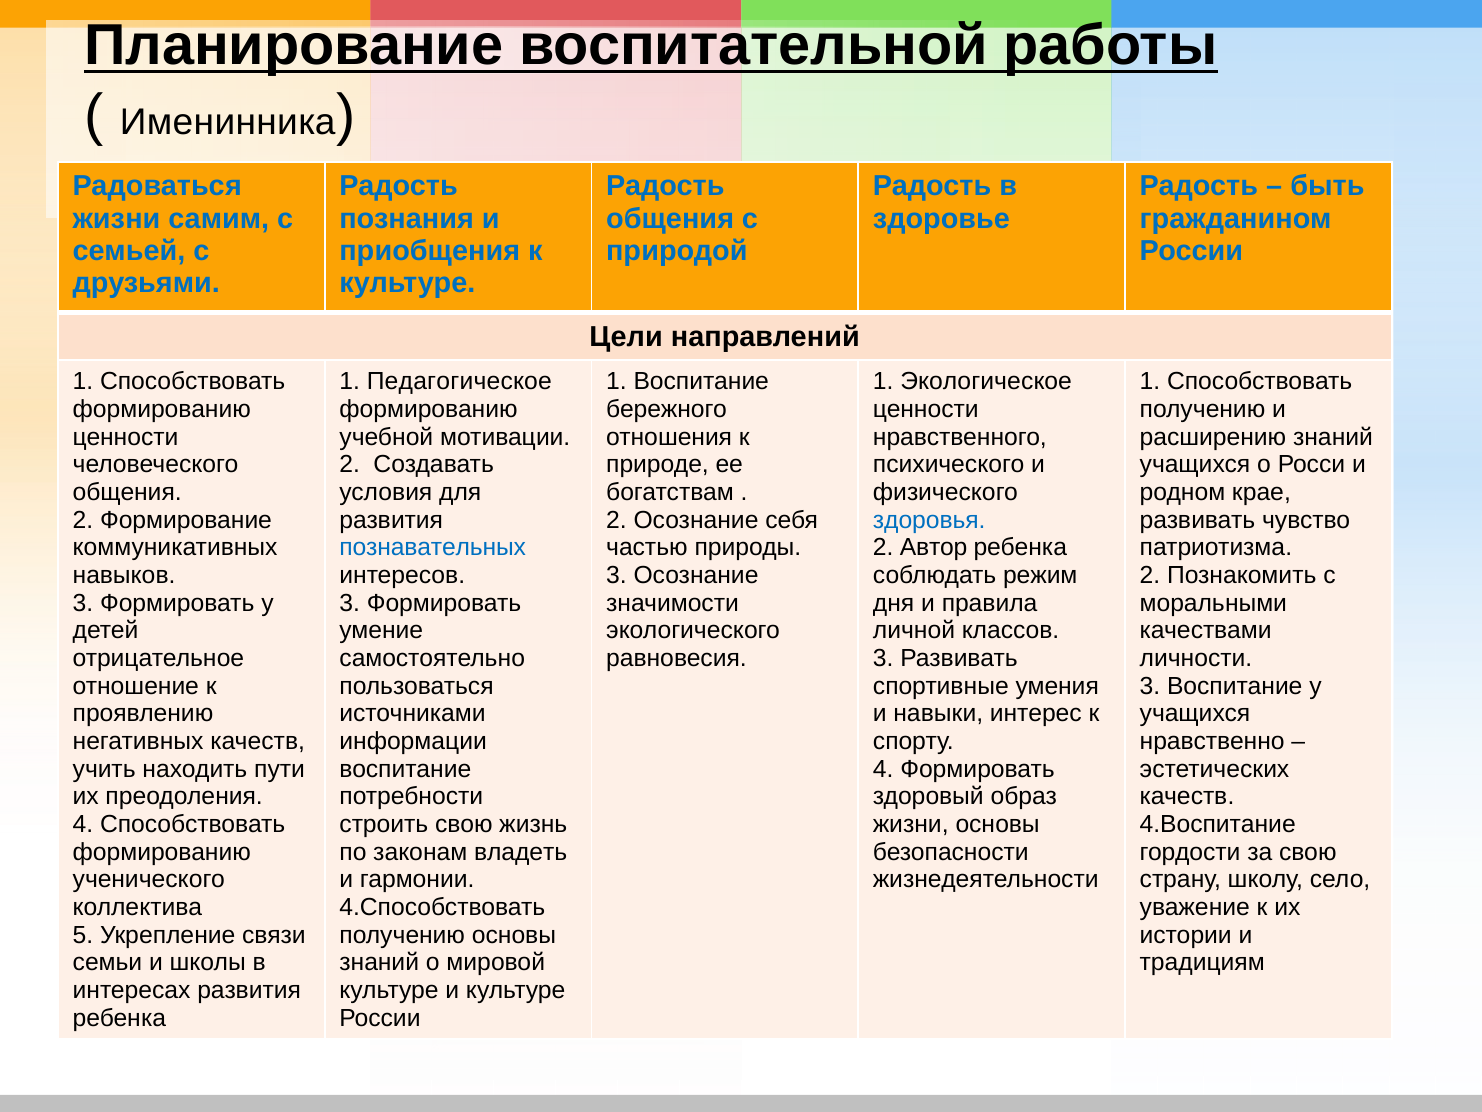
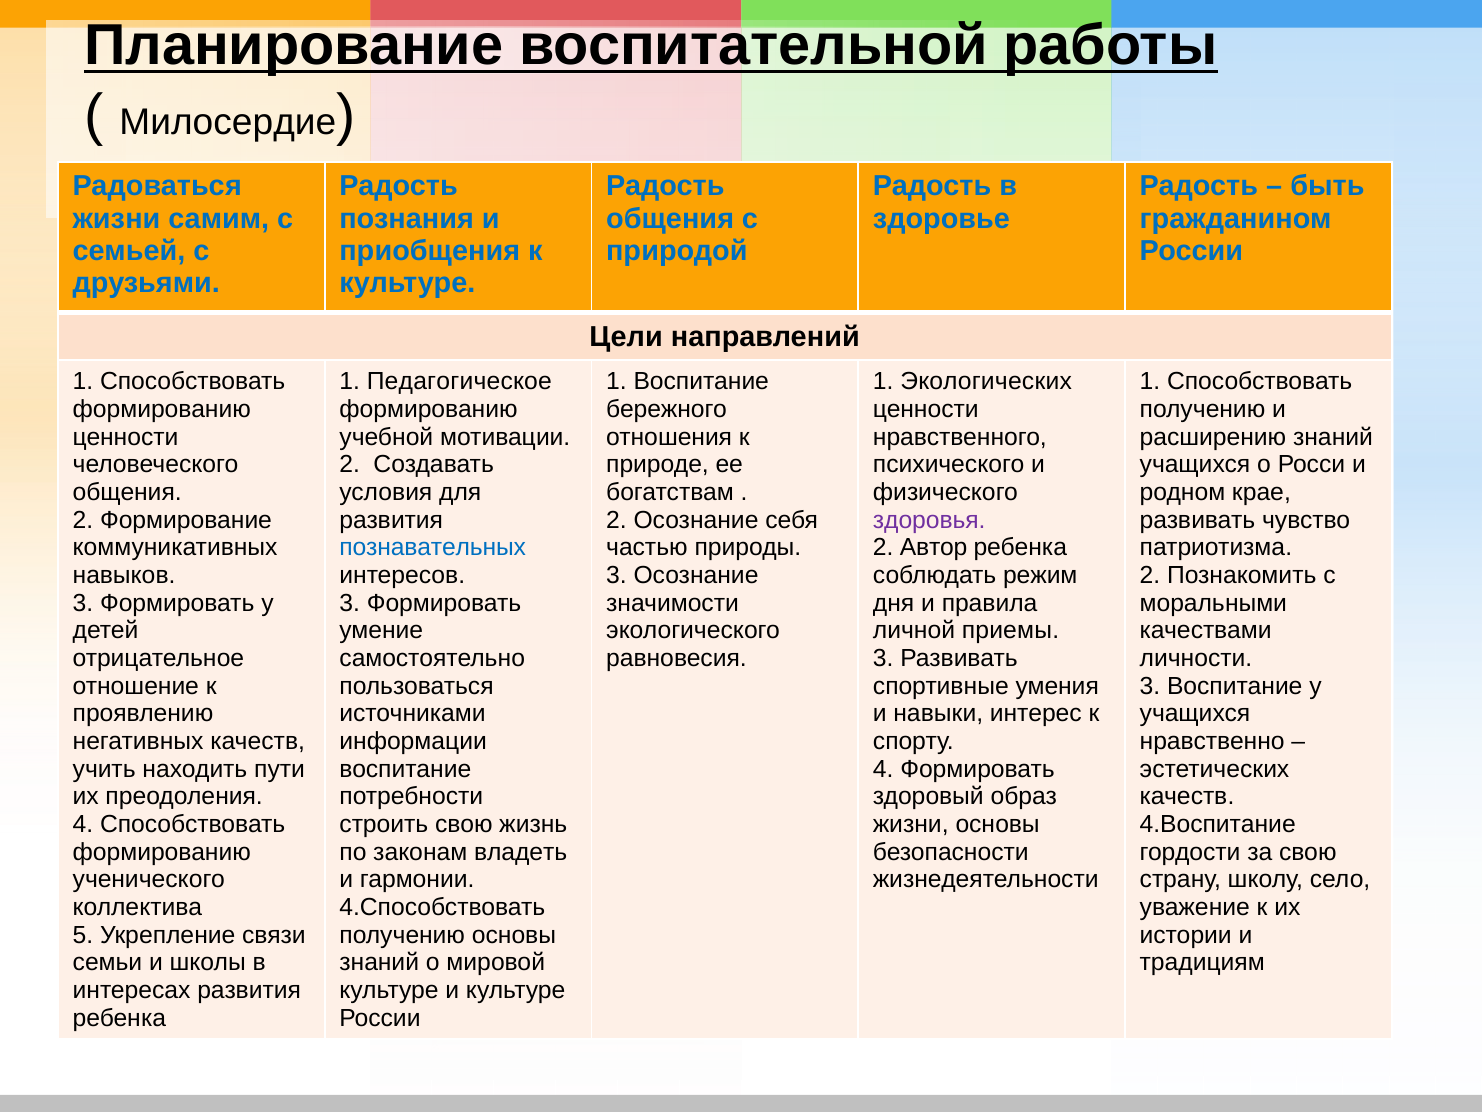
Именинника: Именинника -> Милосердие (228, 122)
Экологическое: Экологическое -> Экологических (986, 382)
здоровья colour: blue -> purple (929, 520)
классов: классов -> приемы (1010, 630)
